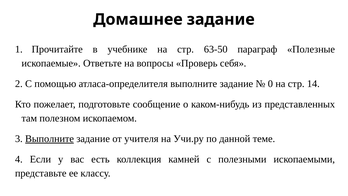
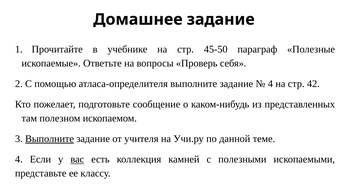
63-50: 63-50 -> 45-50 (216, 49)
0: 0 -> 4 (270, 84)
14: 14 -> 42 (313, 84)
вас underline: none -> present (77, 159)
